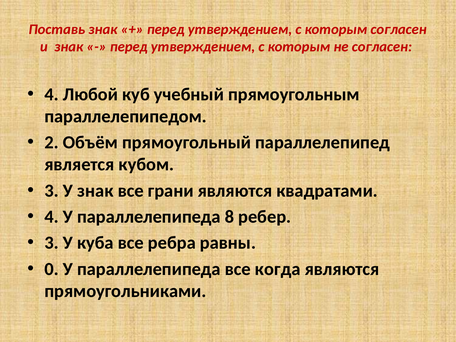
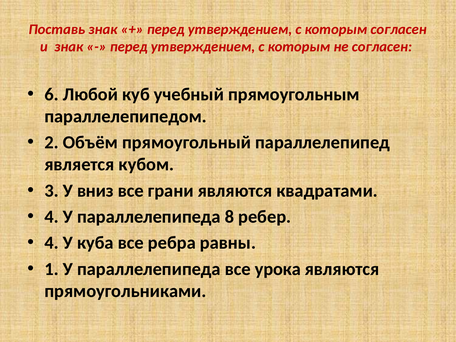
4: 4 -> 6 (52, 94)
У знак: знак -> вниз (95, 191)
3: 3 -> 4 (52, 243)
0: 0 -> 1 (52, 269)
когда: когда -> урока (278, 269)
